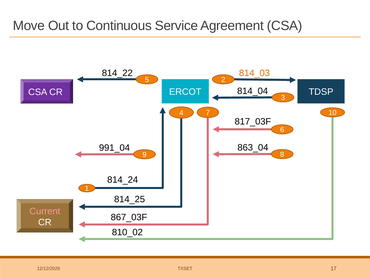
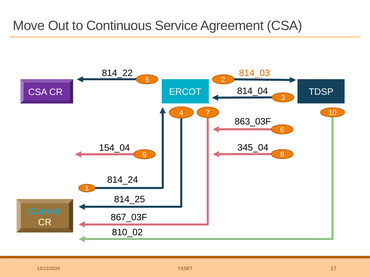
817_03F: 817_03F -> 863_03F (253, 122)
863_04: 863_04 -> 345_04 (253, 148)
991_04: 991_04 -> 154_04 (114, 148)
Current colour: pink -> light blue (45, 212)
